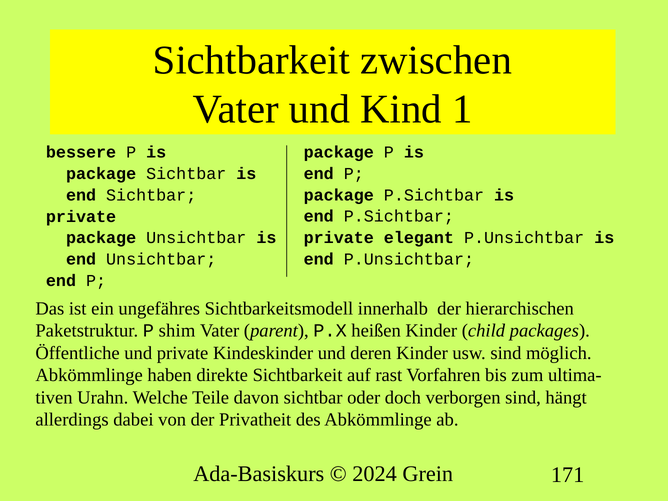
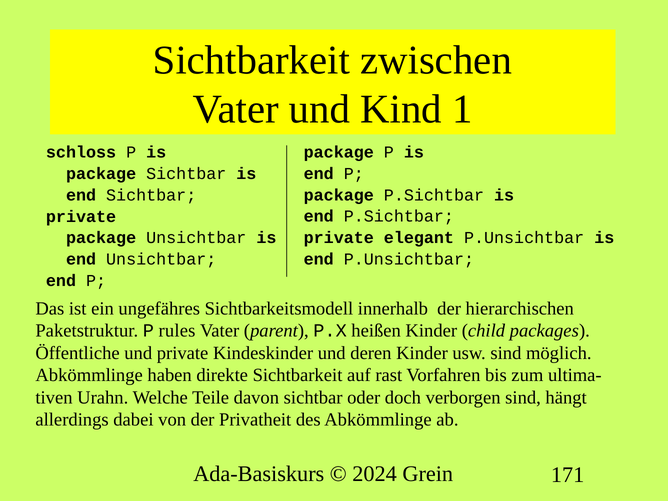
bessere: bessere -> schloss (81, 152)
shim: shim -> rules (177, 331)
